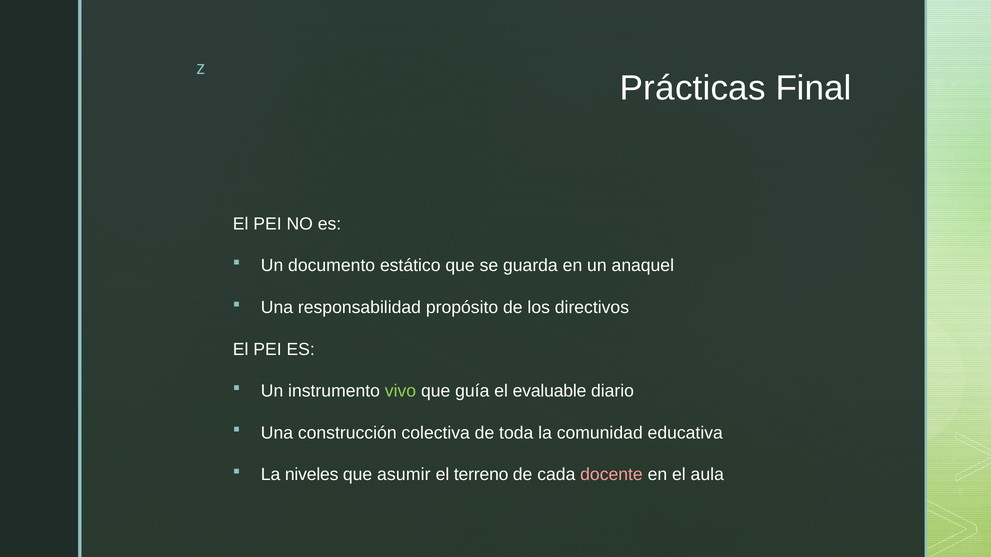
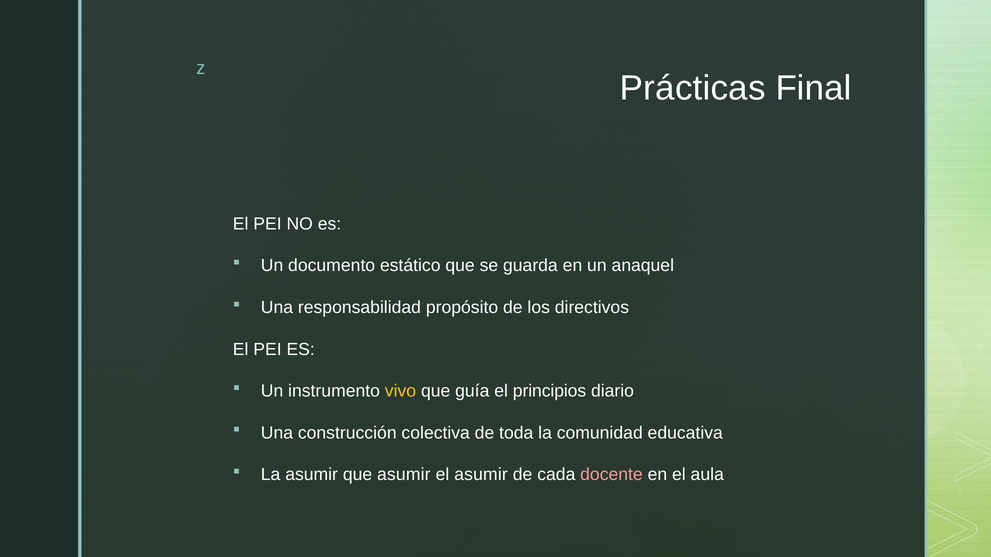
vivo colour: light green -> yellow (400, 391)
evaluable: evaluable -> principios (550, 391)
La niveles: niveles -> asumir (312, 475)
el terreno: terreno -> asumir (481, 475)
